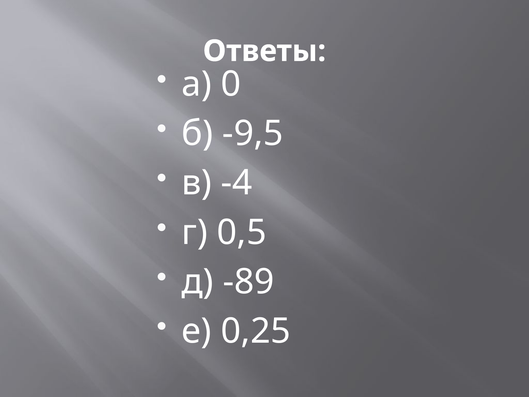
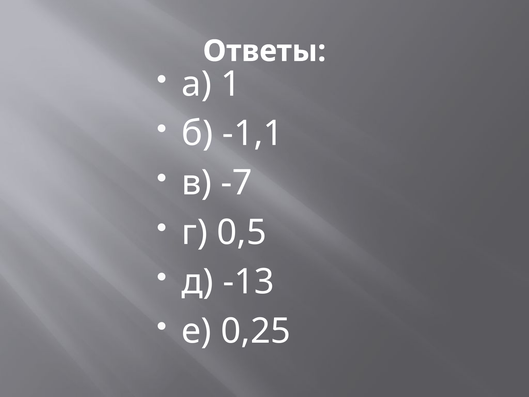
0: 0 -> 1 (231, 84)
-9,5: -9,5 -> -1,1 (253, 133)
-4: -4 -> -7 (237, 183)
-89: -89 -> -13 (249, 282)
